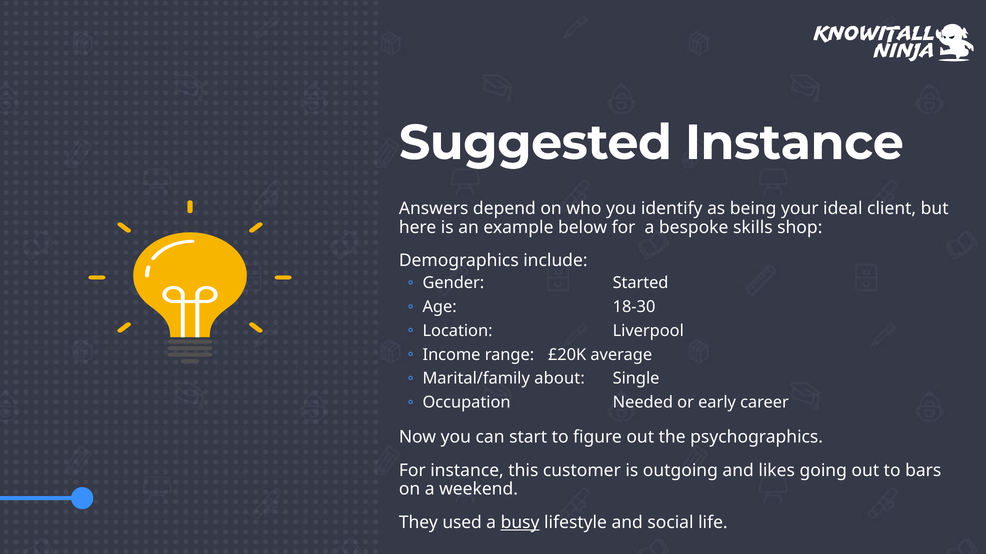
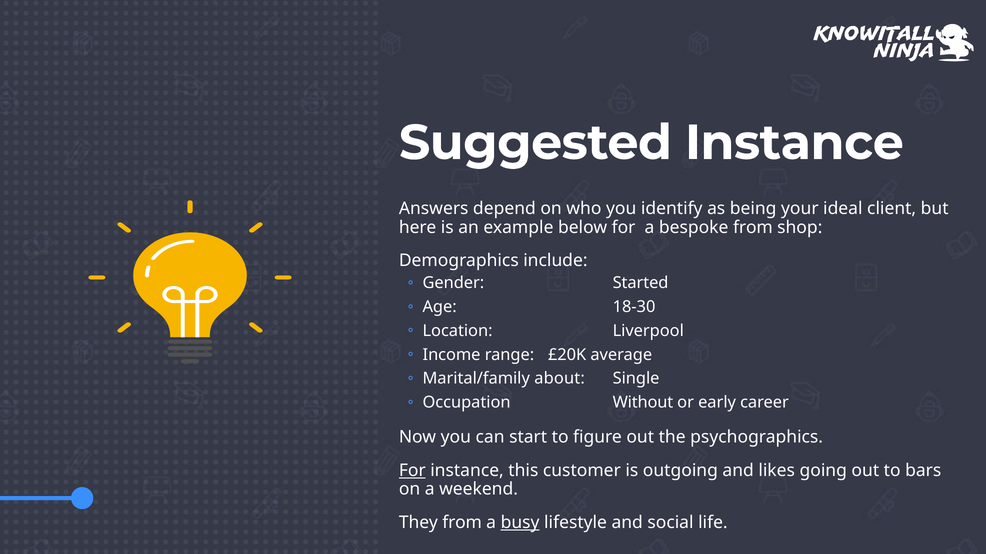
bespoke skills: skills -> from (753, 228)
Needed: Needed -> Without (643, 403)
For underline: none -> present (412, 471)
They used: used -> from (462, 523)
